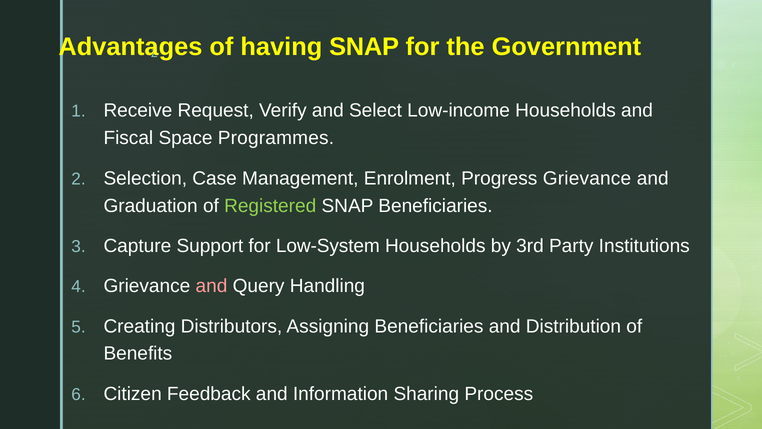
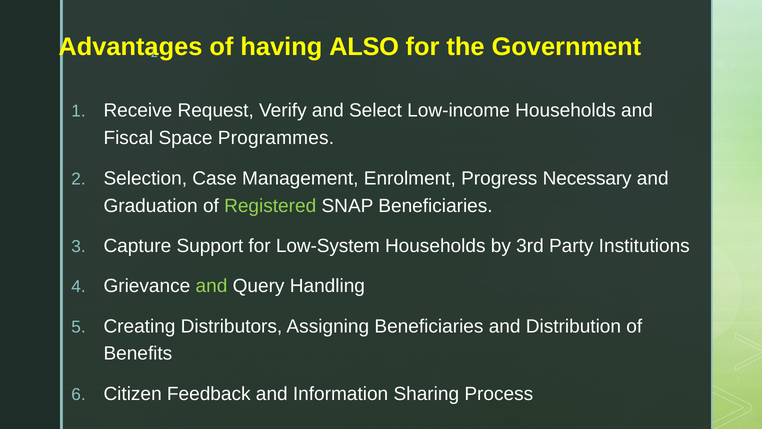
having SNAP: SNAP -> ALSO (364, 47)
Progress Grievance: Grievance -> Necessary (587, 178)
and colour: pink -> light green (211, 286)
